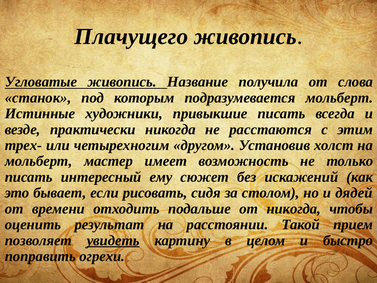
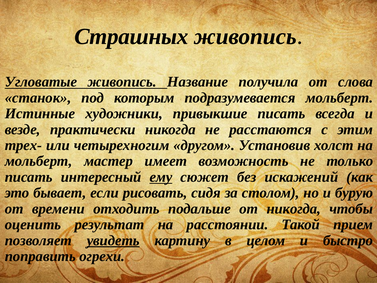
Плачущего: Плачущего -> Страшных (131, 36)
ему underline: none -> present (161, 177)
дядей: дядей -> бурую (354, 193)
